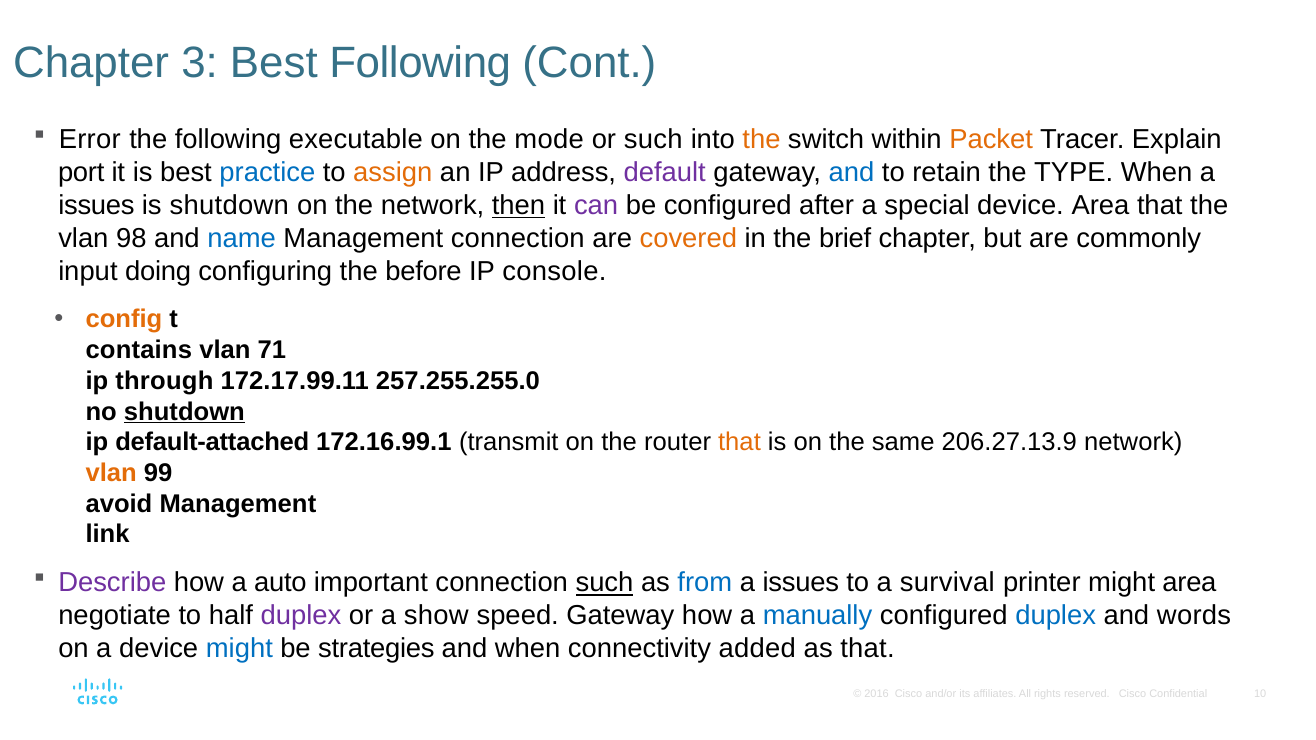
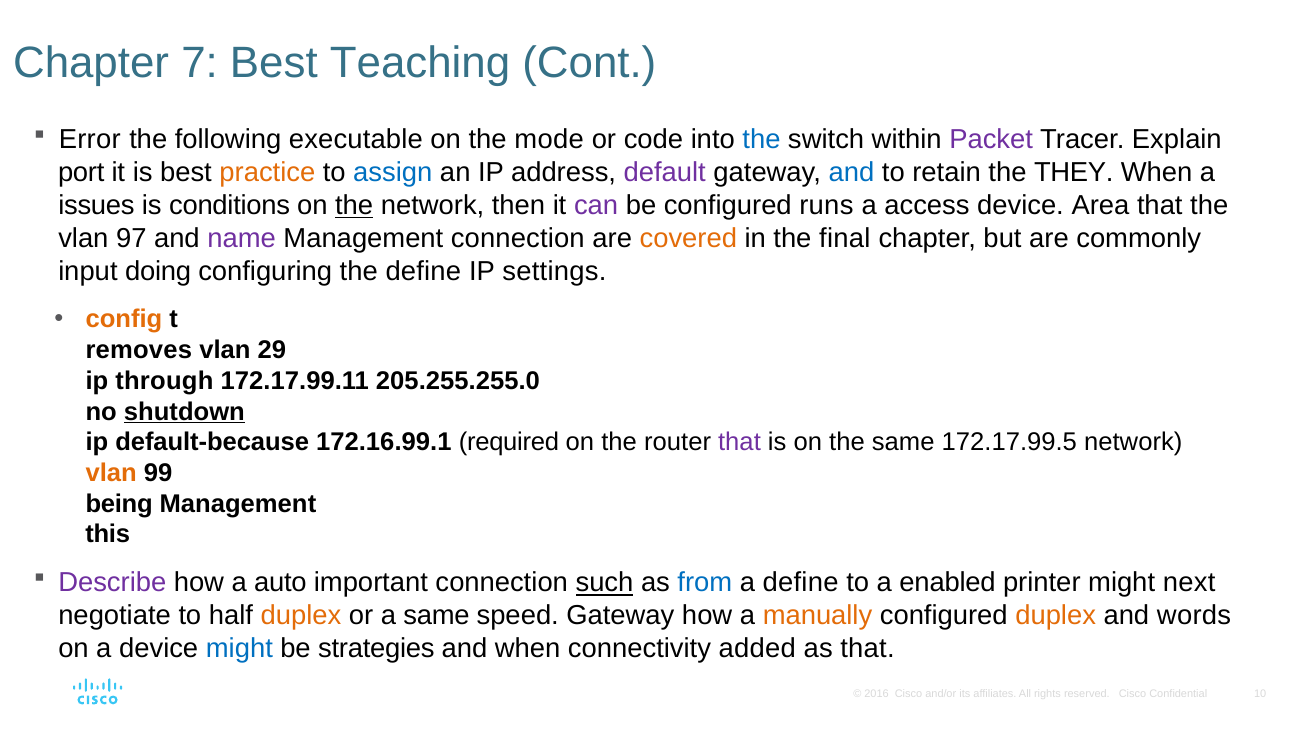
3: 3 -> 7 (200, 63)
Best Following: Following -> Teaching (420, 63)
or such: such -> code (653, 140)
the colour: orange -> blue (761, 140)
Packet colour: orange -> purple (991, 140)
practice colour: blue -> orange (267, 173)
assign colour: orange -> blue (393, 173)
TYPE: TYPE -> THEY (1074, 173)
is shutdown: shutdown -> conditions (230, 206)
the underline: none -> present (354, 206)
then underline: present -> none (519, 206)
after: after -> runs (826, 206)
special: special -> access (927, 206)
98: 98 -> 97 (131, 239)
name colour: blue -> purple (242, 239)
brief: brief -> final (845, 239)
the before: before -> define (423, 272)
console: console -> settings (554, 272)
contains: contains -> removes (139, 350)
71: 71 -> 29 (272, 350)
257.255.255.0: 257.255.255.0 -> 205.255.255.0 (458, 381)
default-attached: default-attached -> default-because (212, 443)
transmit: transmit -> required (509, 443)
that colour: orange -> purple (739, 443)
206.27.13.9: 206.27.13.9 -> 172.17.99.5 (1009, 443)
avoid: avoid -> being (119, 504)
link: link -> this (108, 535)
issues: issues -> define (801, 583)
survival: survival -> enabled (948, 583)
might area: area -> next (1189, 583)
duplex colour: purple -> orange (301, 616)
a show: show -> same (436, 616)
manually colour: blue -> orange (818, 616)
duplex colour: blue -> orange (1056, 616)
